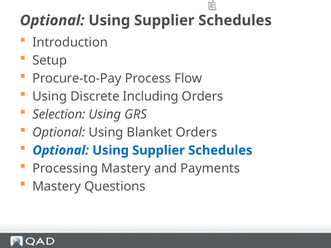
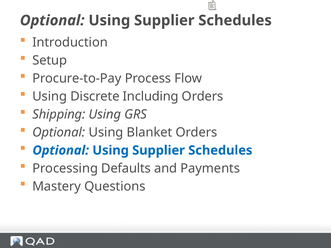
Selection: Selection -> Shipping (59, 115)
Processing Mastery: Mastery -> Defaults (126, 169)
